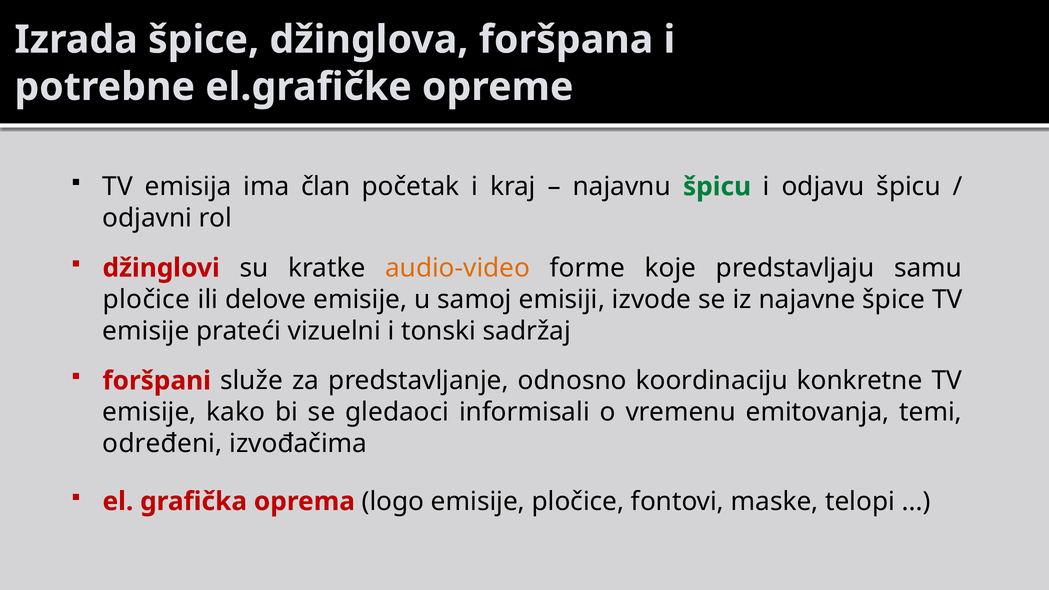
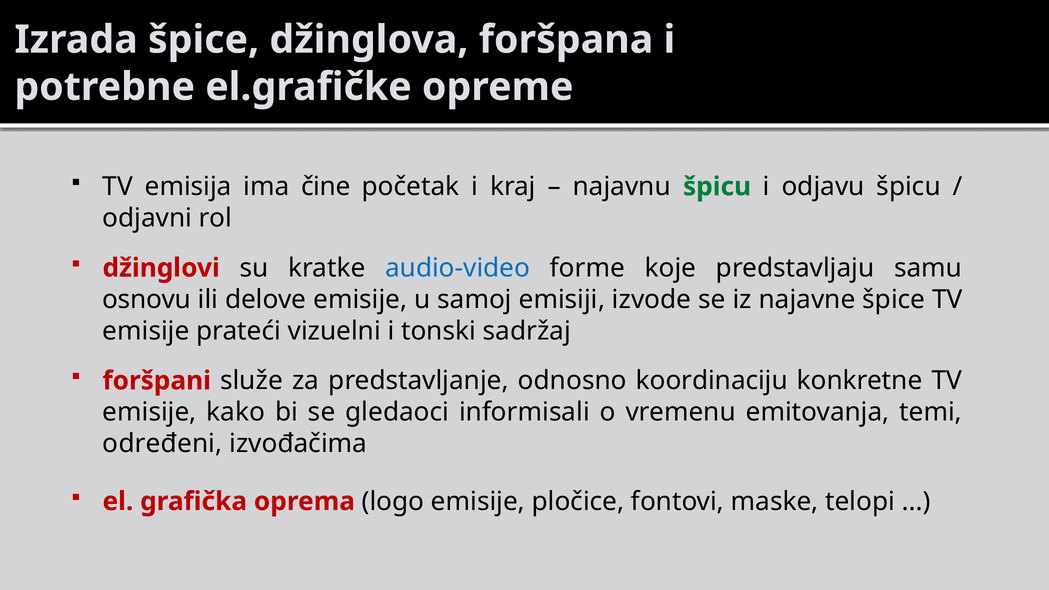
član: član -> čine (326, 187)
audio-video colour: orange -> blue (458, 268)
pločice: pločice -> osnovu (147, 299)
